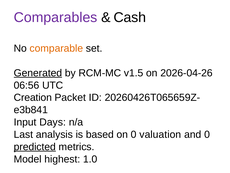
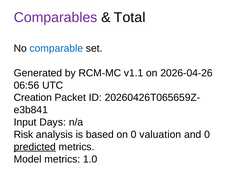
Cash: Cash -> Total (130, 17)
comparable colour: orange -> blue (56, 48)
Generated underline: present -> none (38, 73)
v1.5: v1.5 -> v1.1 (134, 73)
Last: Last -> Risk (23, 134)
Model highest: highest -> metrics (62, 159)
